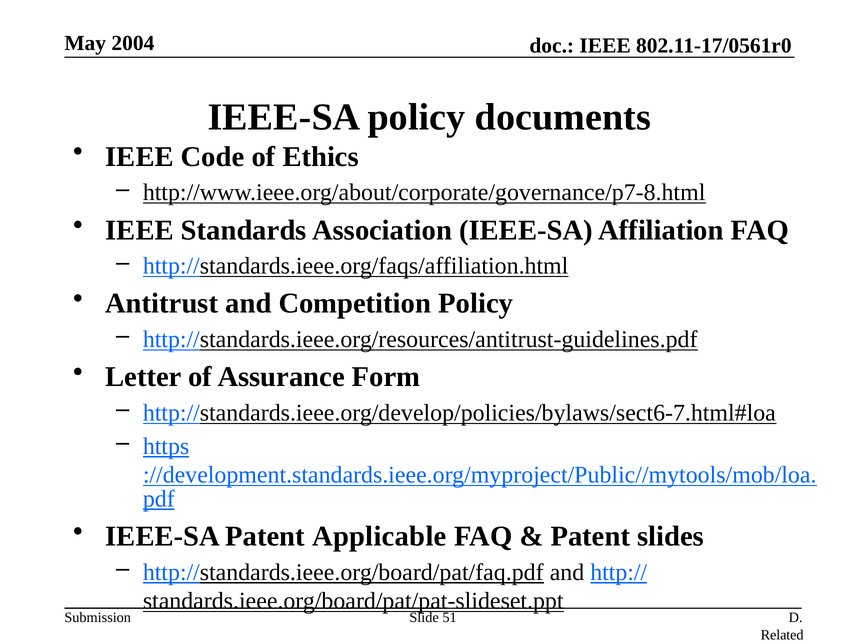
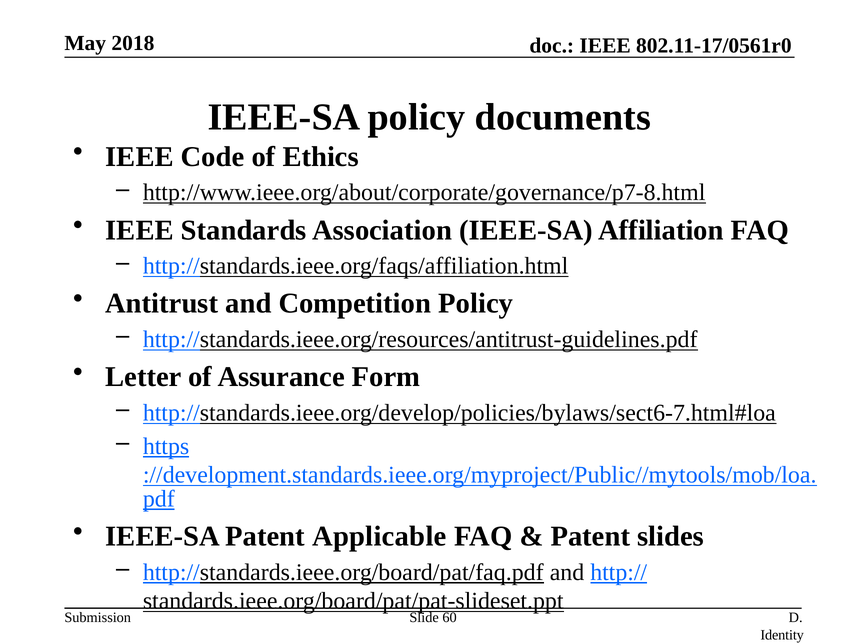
2004: 2004 -> 2018 (133, 43)
51: 51 -> 60 (450, 618)
Related: Related -> Identity (782, 635)
